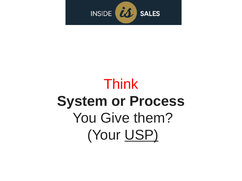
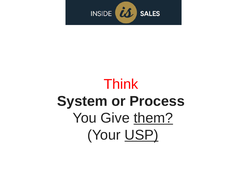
them underline: none -> present (153, 118)
